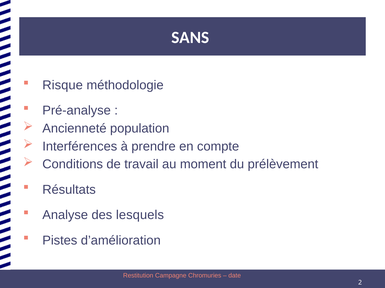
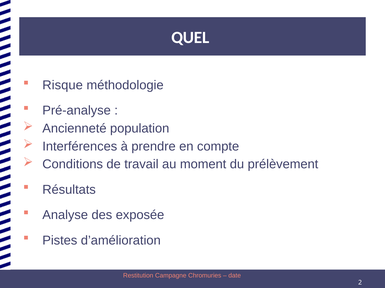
SANS: SANS -> QUEL (190, 38)
lesquels: lesquels -> exposée (140, 215)
